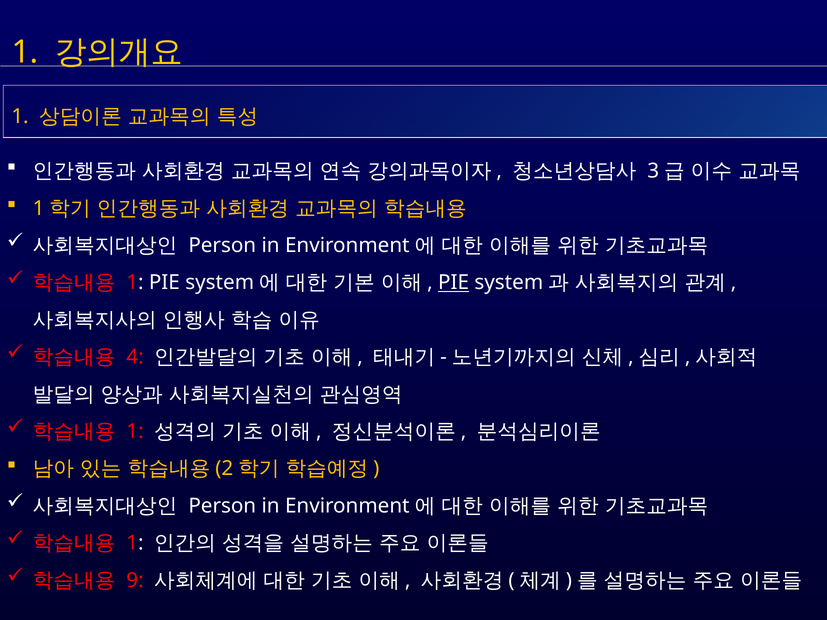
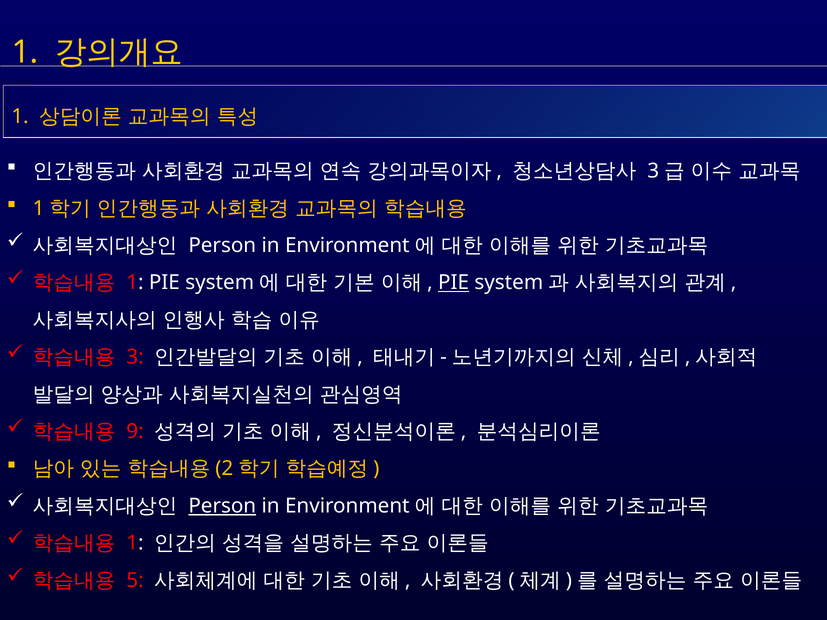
4: 4 -> 3 (135, 357)
1: 1 -> 9 (135, 432)
Person underline: none -> present (222, 506)
9: 9 -> 5 (135, 580)
